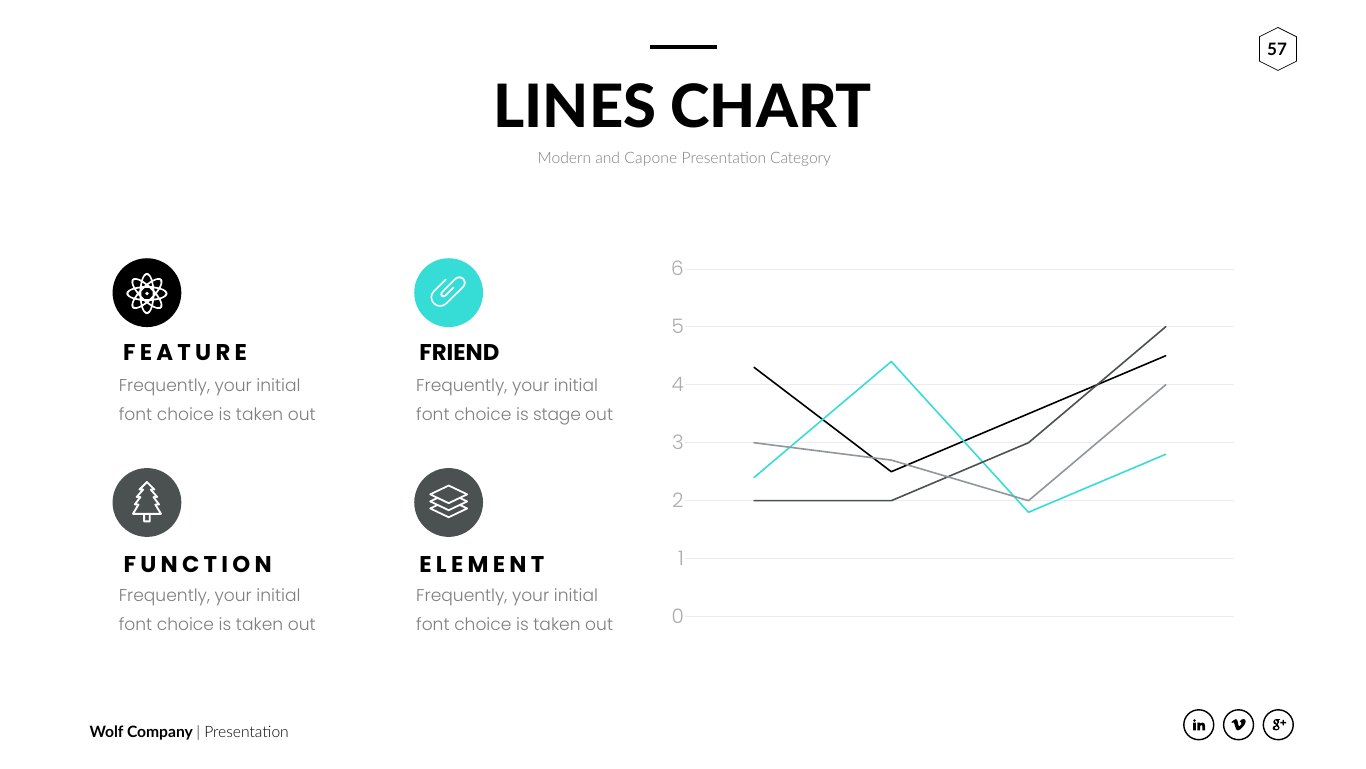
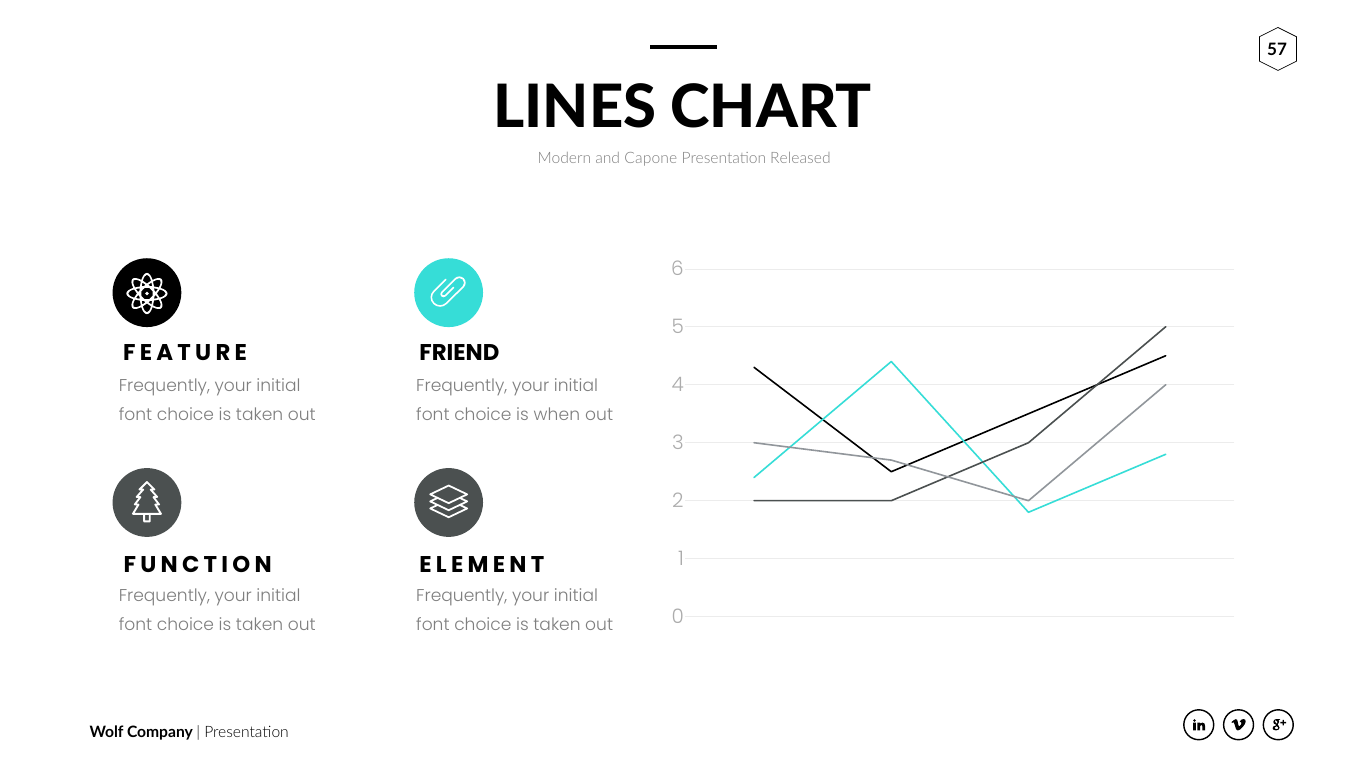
Category: Category -> Released (800, 158)
stage: stage -> when (557, 414)
